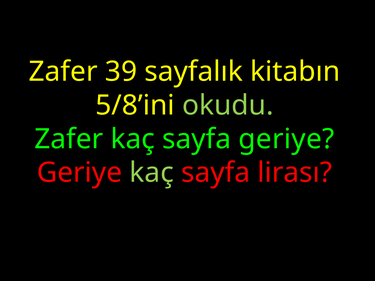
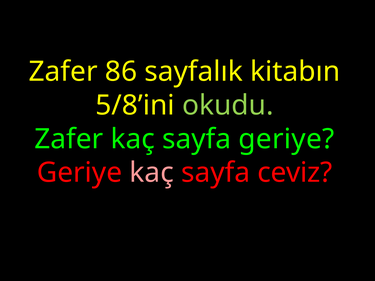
39: 39 -> 86 (121, 72)
kaç colour: light green -> pink (152, 173)
lirası: lirası -> ceviz (295, 173)
